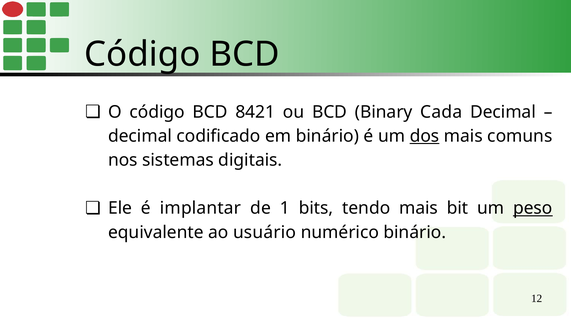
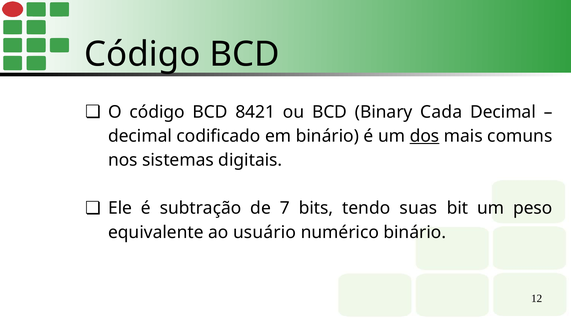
implantar: implantar -> subtração (201, 208)
1: 1 -> 7 (285, 208)
tendo mais: mais -> suas (418, 208)
peso underline: present -> none (533, 208)
